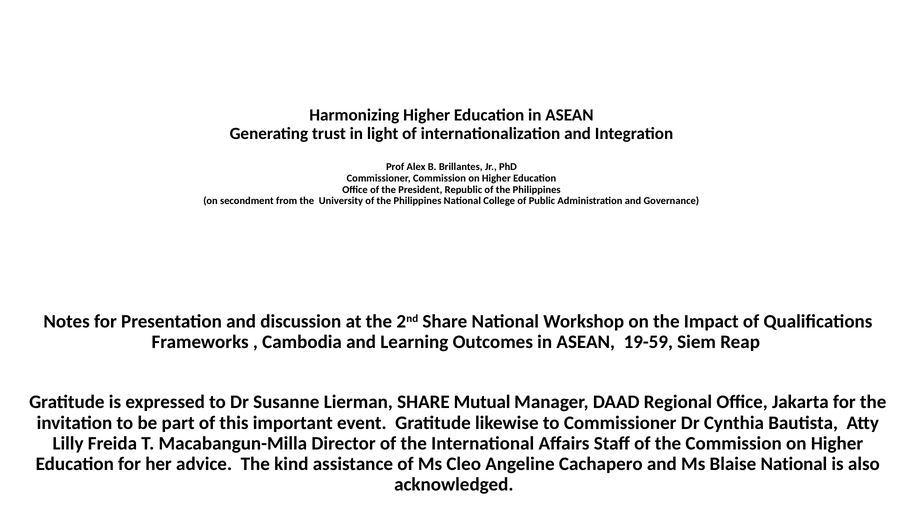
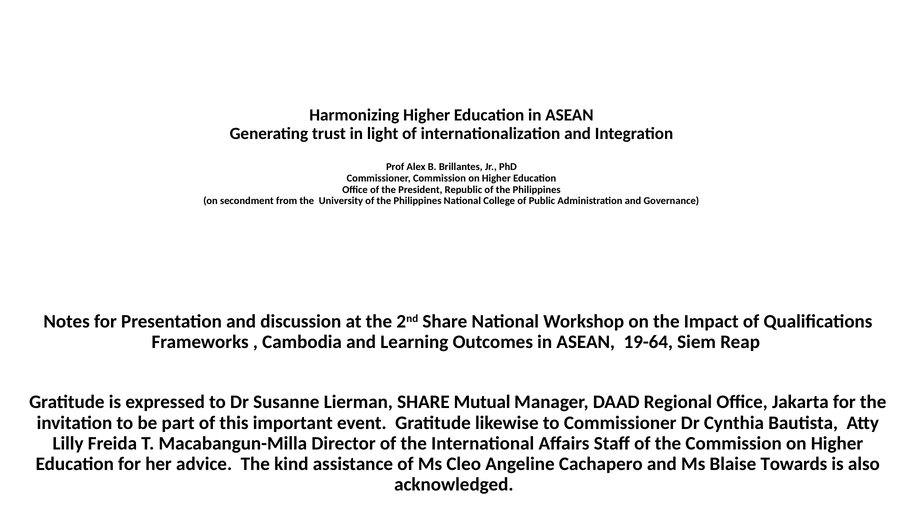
19-59: 19-59 -> 19-64 (648, 342)
Blaise National: National -> Towards (794, 463)
